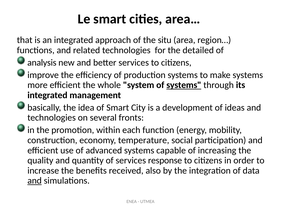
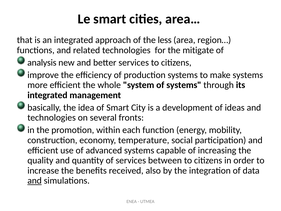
situ: situ -> less (165, 40)
detailed: detailed -> mitigate (198, 50)
systems underline: present -> none (184, 85)
response: response -> between (165, 160)
